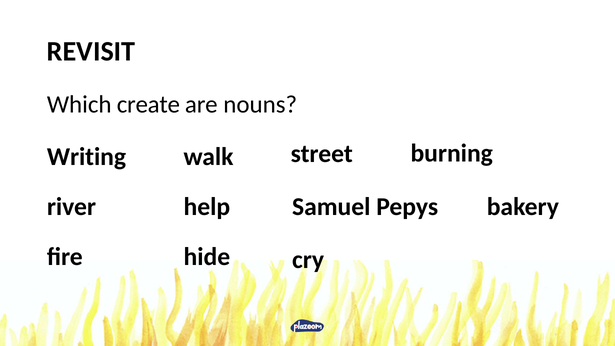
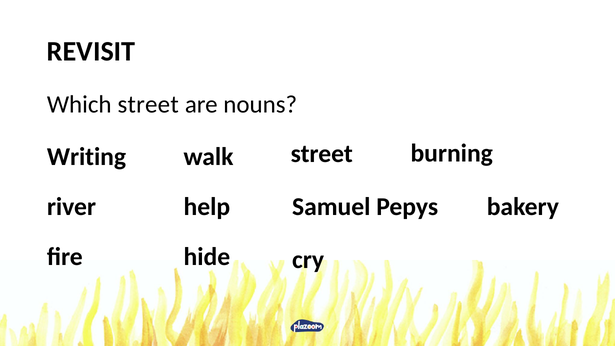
Which create: create -> street (148, 104)
